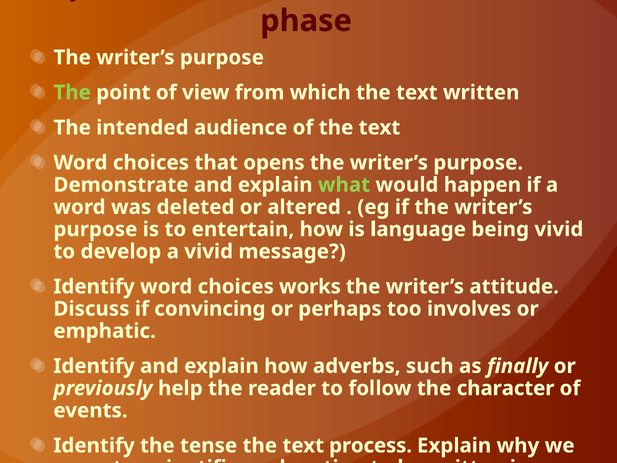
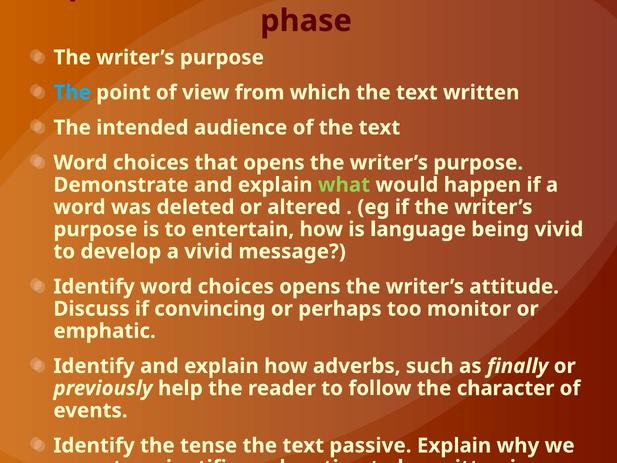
The colour: light green -> light blue (72, 93)
choices works: works -> opens (310, 286)
involves: involves -> monitor (469, 309)
process: process -> passive (370, 445)
